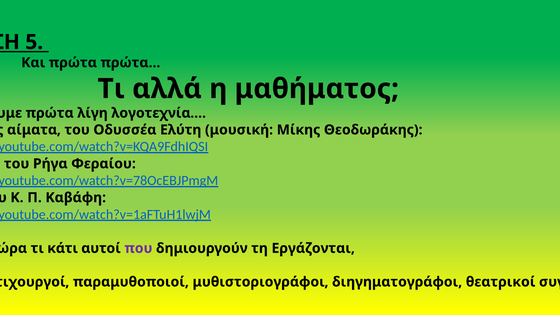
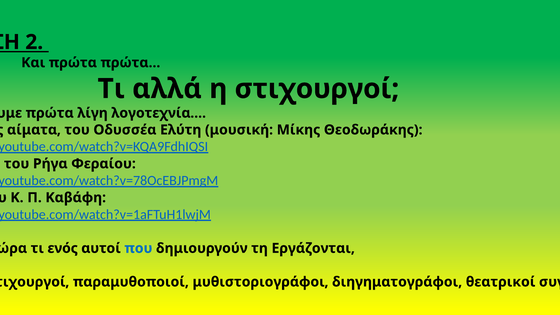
5: 5 -> 2 (34, 42)
η μαθήματος: μαθήματος -> στιχουργοί (317, 89)
κάτι: κάτι -> ενός (63, 248)
που colour: purple -> blue (138, 248)
